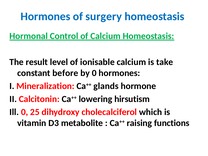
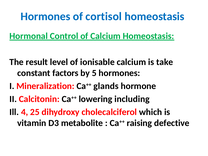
surgery: surgery -> cortisol (104, 16)
before: before -> factors (65, 73)
by 0: 0 -> 5 (94, 73)
hirsutism: hirsutism -> including (132, 99)
Ill 0: 0 -> 4 (25, 112)
functions: functions -> defective (172, 123)
